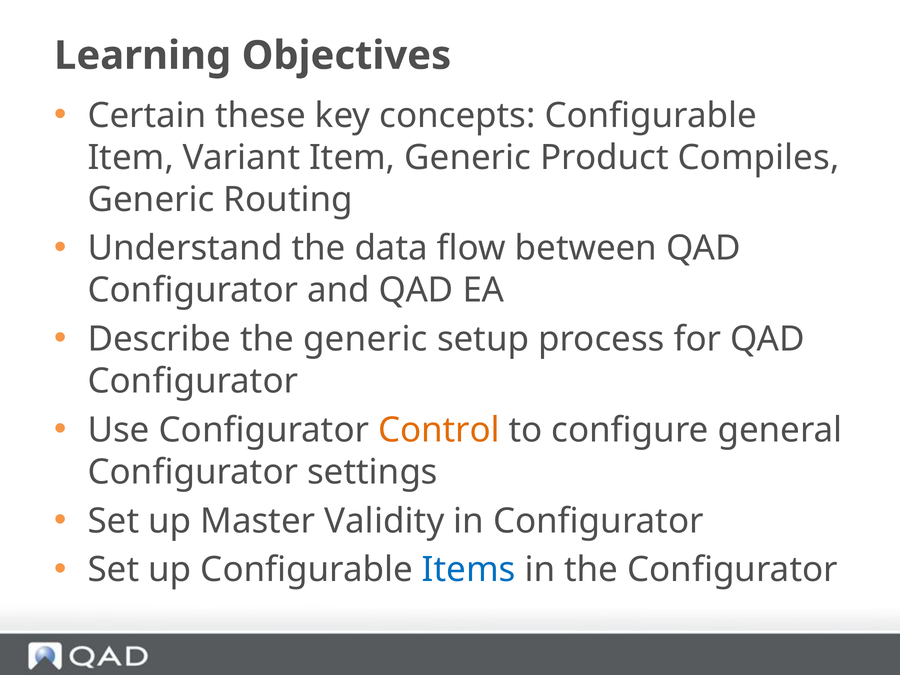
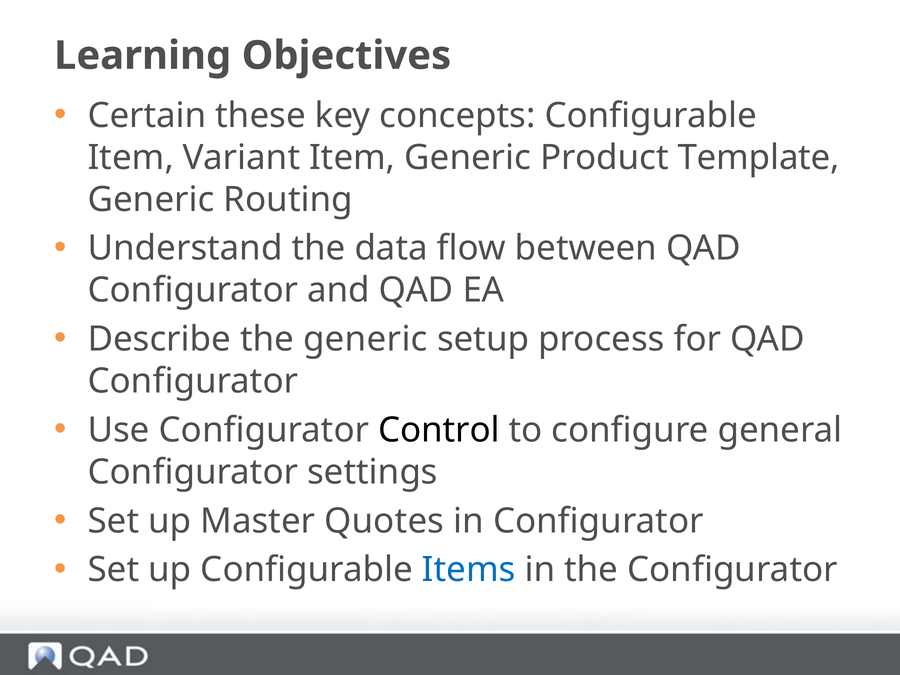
Compiles: Compiles -> Template (759, 158)
Control colour: orange -> black (439, 430)
Validity: Validity -> Quotes (384, 521)
